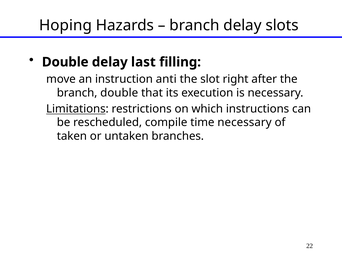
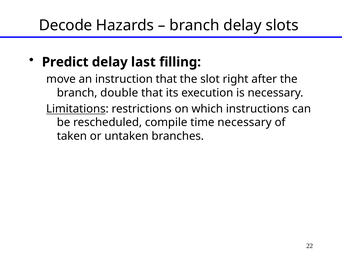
Hoping: Hoping -> Decode (66, 25)
Double: Double -> Predict (65, 62)
instruction anti: anti -> that (166, 79)
